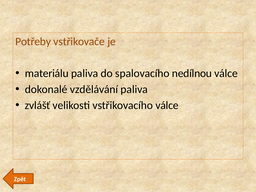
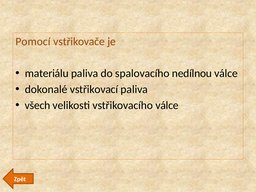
Potřeby: Potřeby -> Pomocí (33, 42)
vzdělávání: vzdělávání -> vstřikovací (94, 89)
zvlášť: zvlášť -> všech (38, 105)
